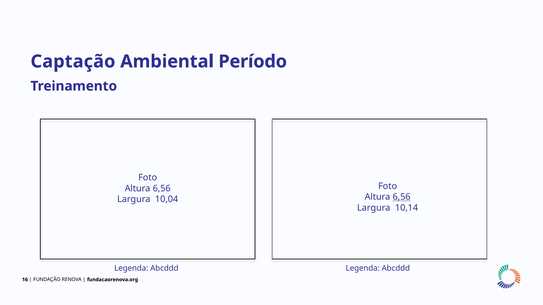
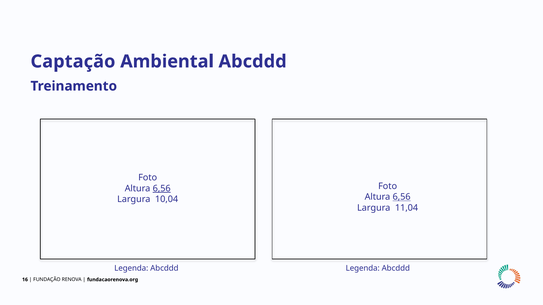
Ambiental Período: Período -> Abcddd (253, 62)
6,56 underline: none -> present (162, 189)
10,14: 10,14 -> 11,04 (407, 208)
